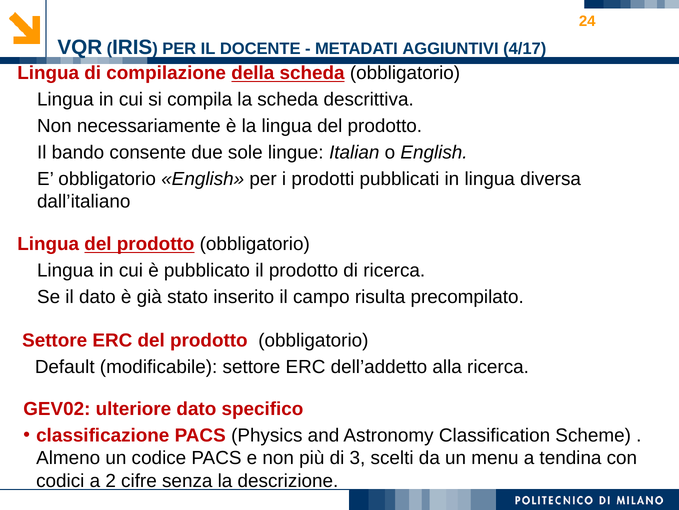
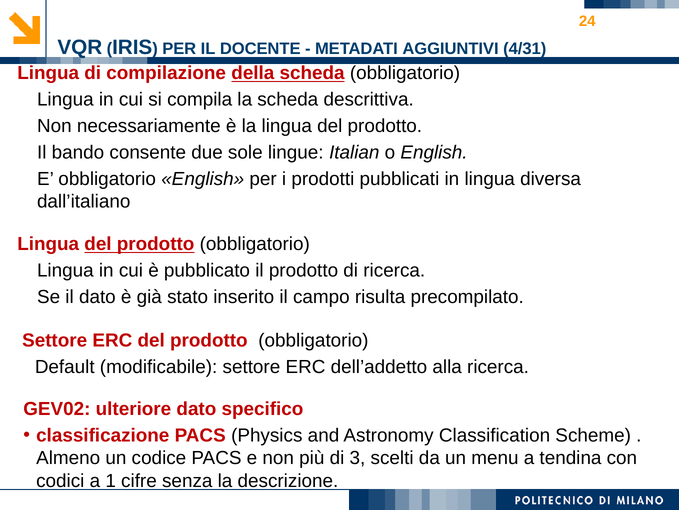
4/17: 4/17 -> 4/31 (525, 49)
2: 2 -> 1 (111, 480)
